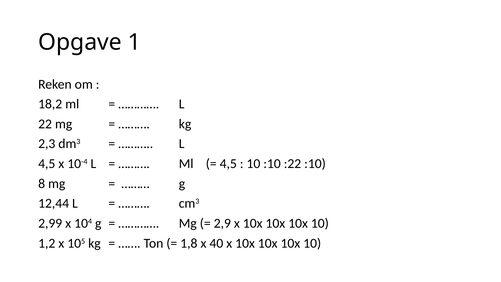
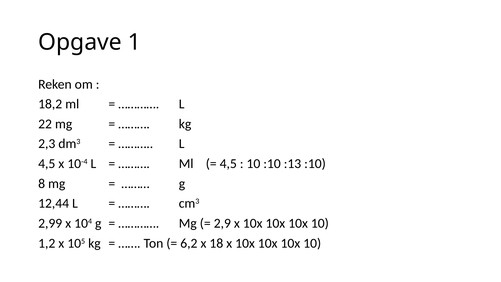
:22: :22 -> :13 (292, 164)
1,8: 1,8 -> 6,2 (189, 243)
40: 40 -> 18 (216, 243)
